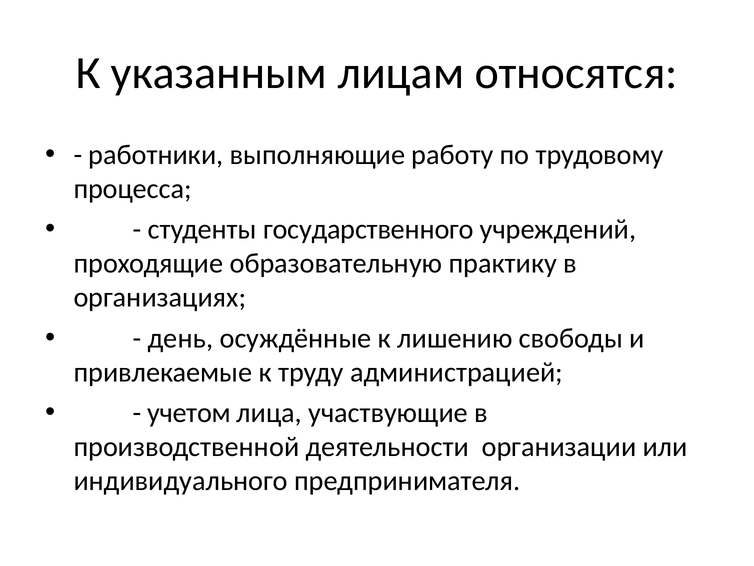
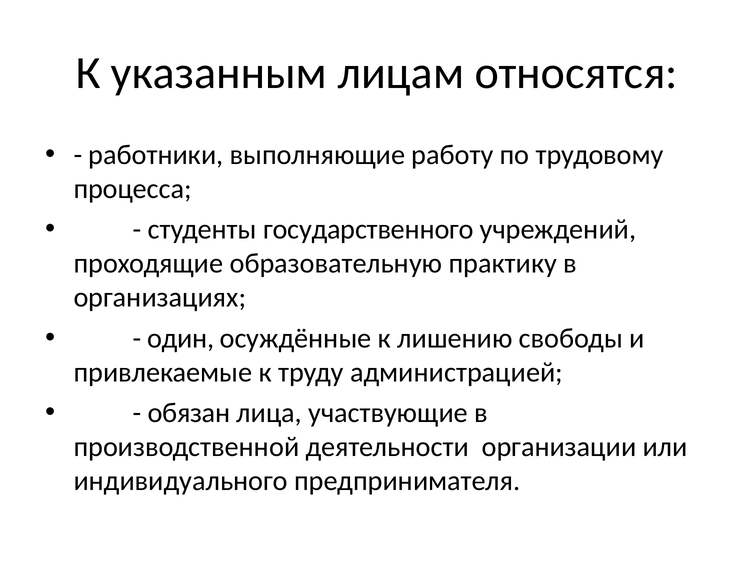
день: день -> один (181, 338)
учетом: учетом -> обязан (189, 413)
